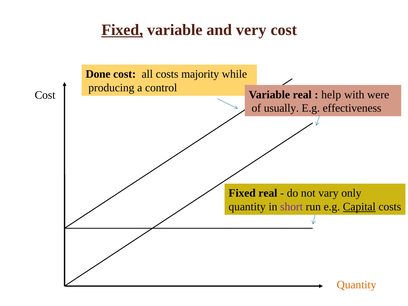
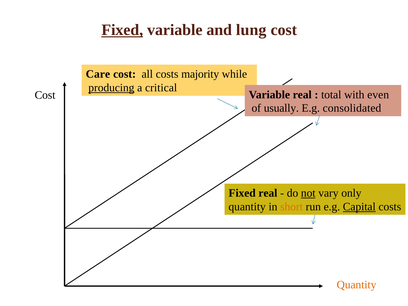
very: very -> lung (251, 30)
Done: Done -> Care (98, 74)
producing underline: none -> present (111, 88)
control: control -> critical (161, 88)
help: help -> total (331, 95)
were: were -> even (378, 95)
effectiveness: effectiveness -> consolidated (352, 108)
not underline: none -> present (308, 193)
short colour: purple -> orange (292, 207)
